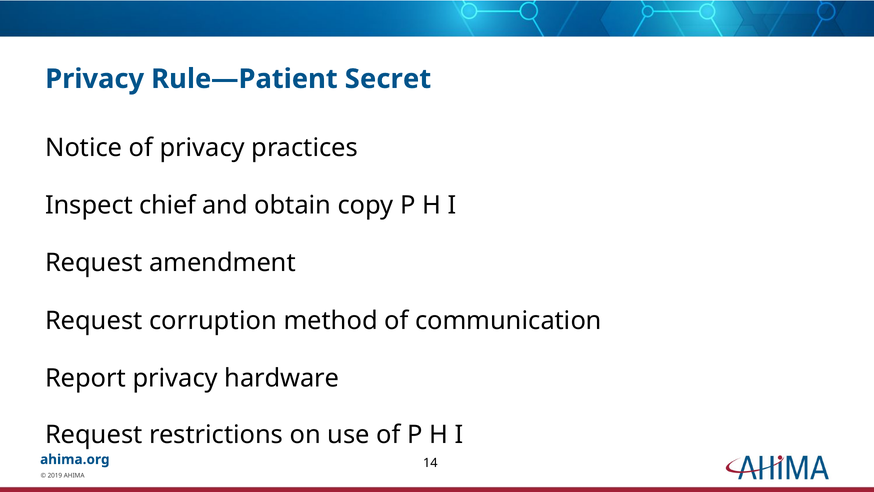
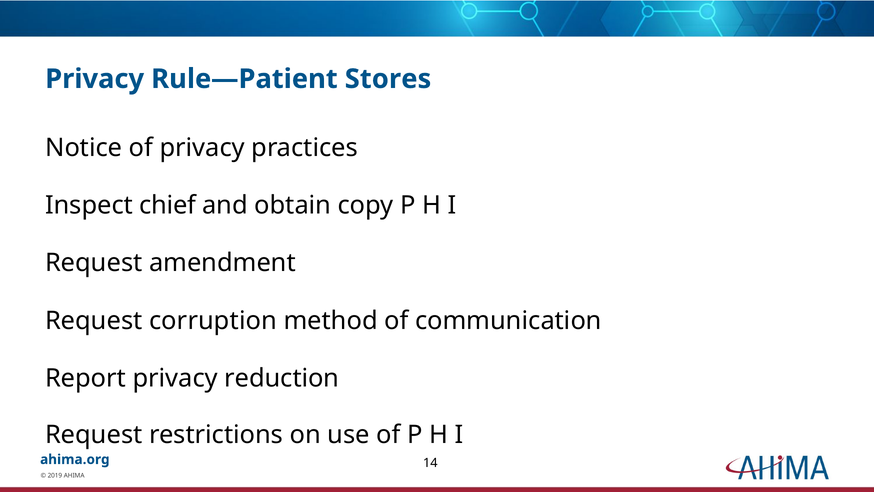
Secret: Secret -> Stores (388, 79)
hardware: hardware -> reduction (282, 378)
